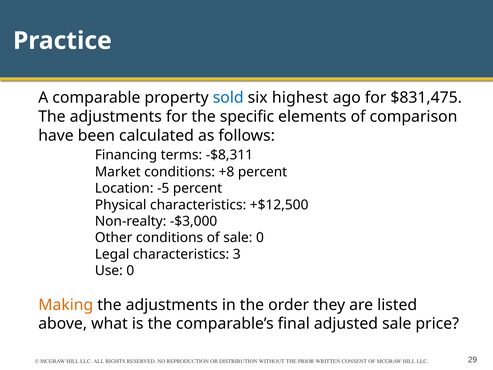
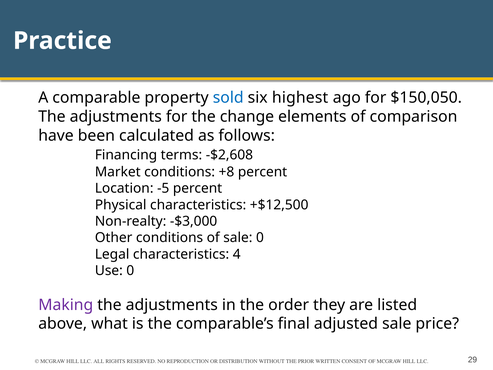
$831,475: $831,475 -> $150,050 (426, 98)
specific: specific -> change (247, 117)
-$8,311: -$8,311 -> -$2,608 (229, 155)
3: 3 -> 4 (237, 254)
Making colour: orange -> purple (66, 305)
